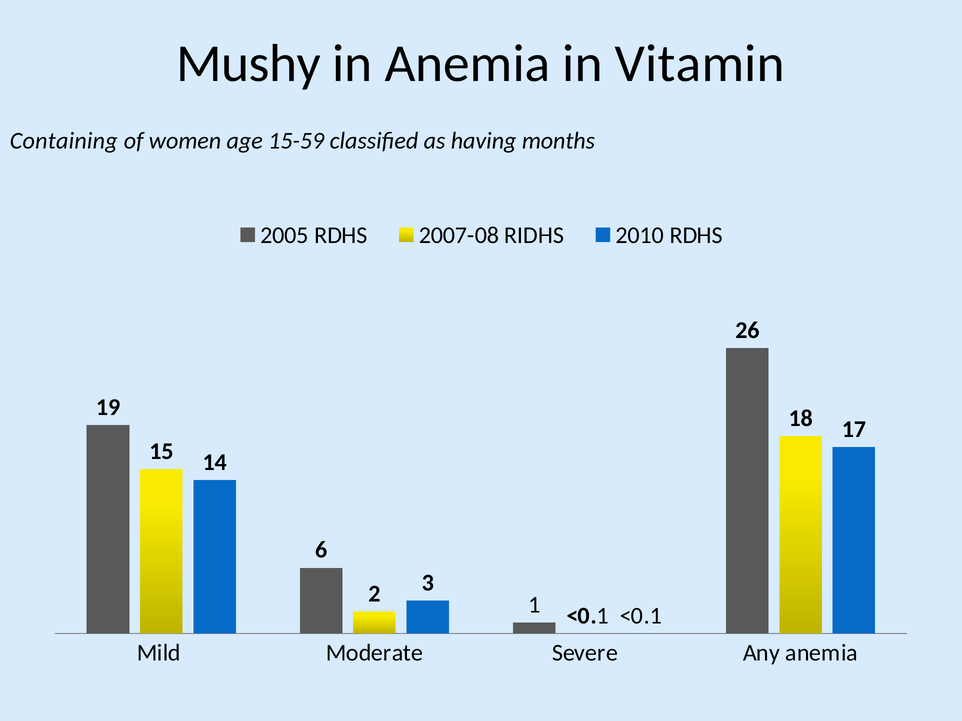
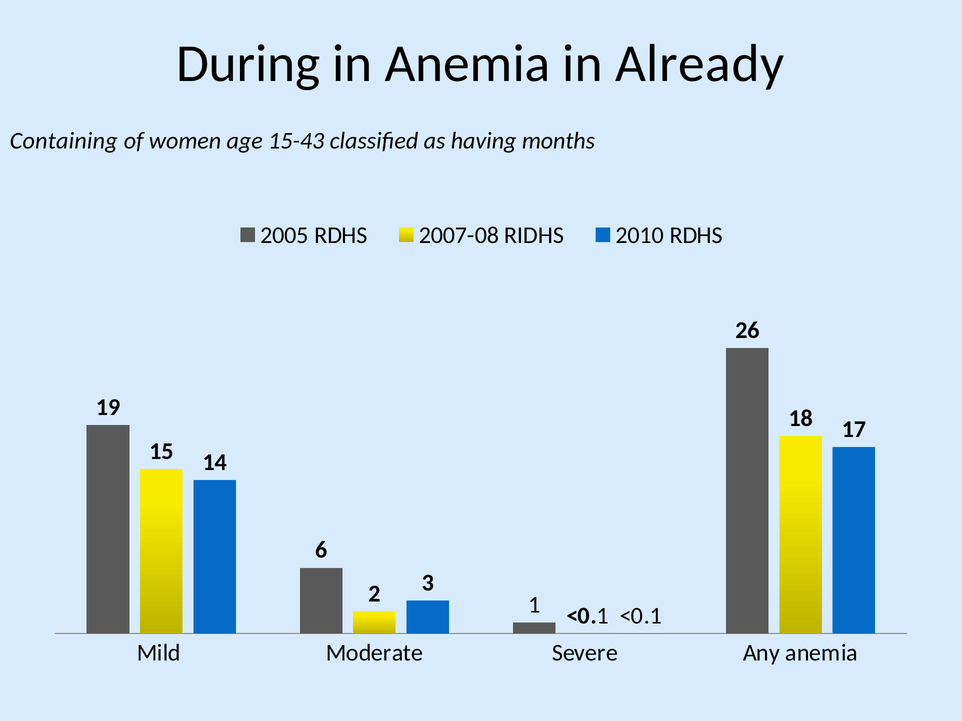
Mushy: Mushy -> During (248, 64)
Vitamin: Vitamin -> Already (700, 64)
15-59: 15-59 -> 15-43 (296, 141)
